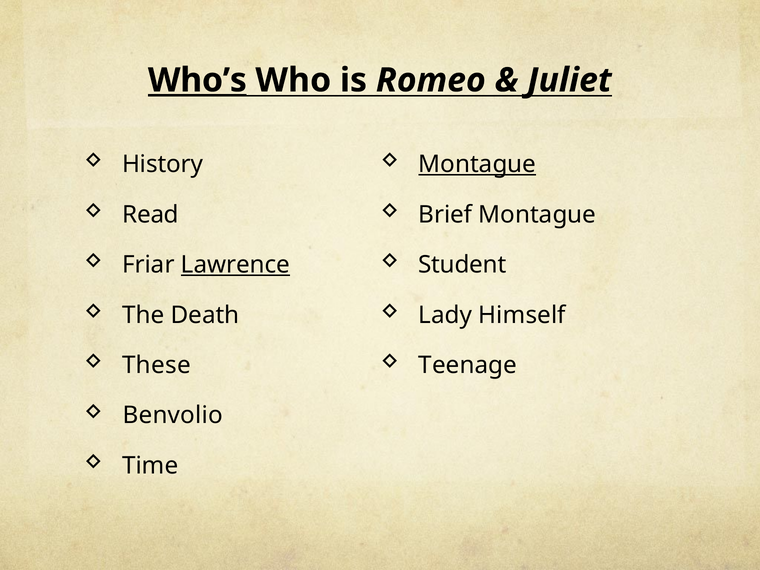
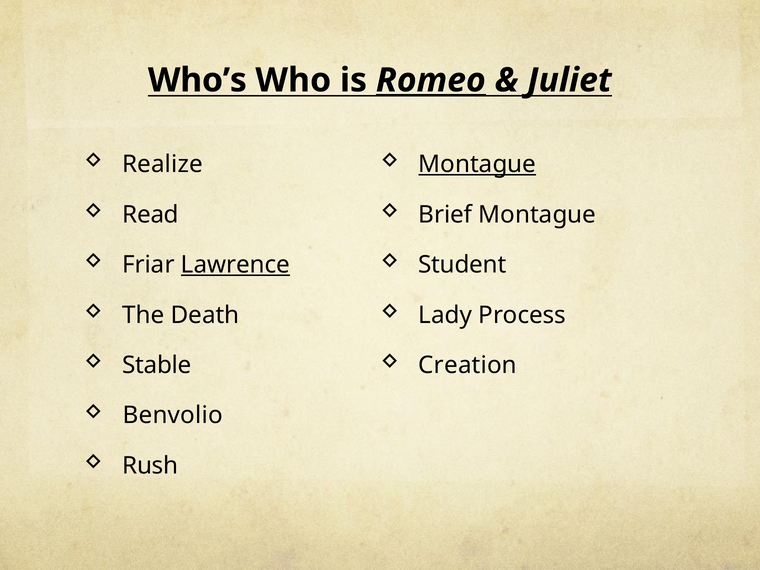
Who’s underline: present -> none (197, 80)
Romeo underline: none -> present (431, 80)
History: History -> Realize (163, 164)
Himself: Himself -> Process (522, 315)
These: These -> Stable (157, 365)
Teenage: Teenage -> Creation (468, 365)
Time: Time -> Rush (150, 466)
